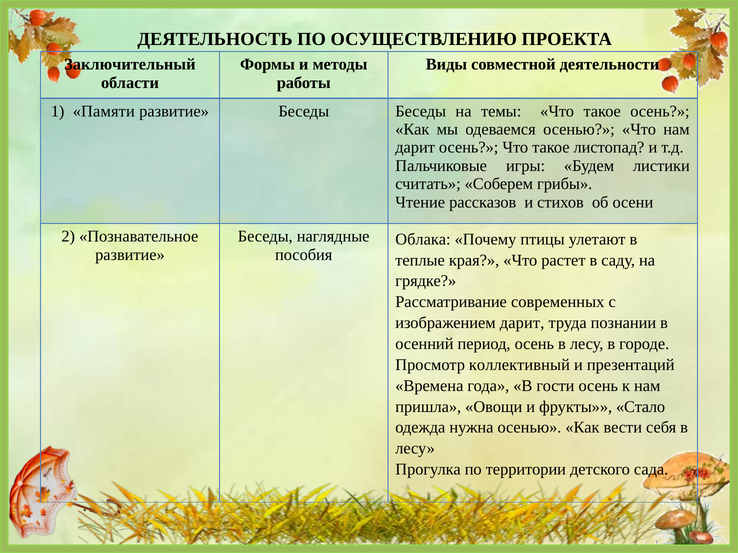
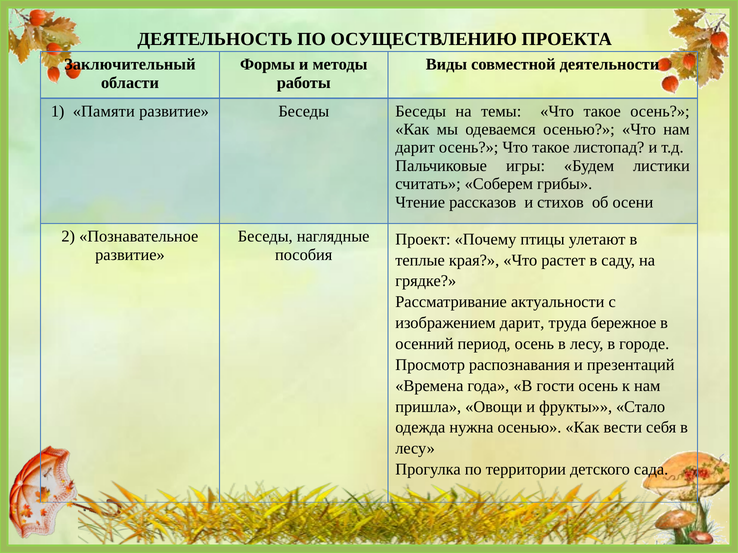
Облака: Облака -> Проект (423, 239)
современных: современных -> актуальности (558, 302)
познании: познании -> бережное (623, 323)
коллективный: коллективный -> распознавания (520, 365)
